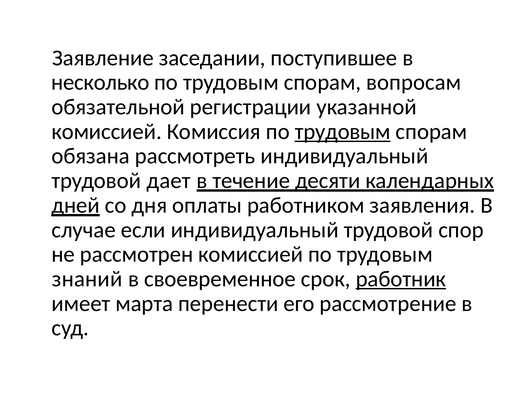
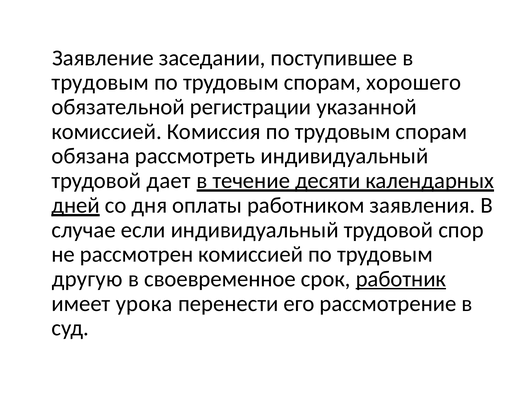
несколько: несколько -> трудовым (100, 82)
вопросам: вопросам -> хорошего (414, 82)
трудовым underline: present -> none (343, 132)
знаний: знаний -> другую (87, 279)
марта: марта -> урока (144, 304)
